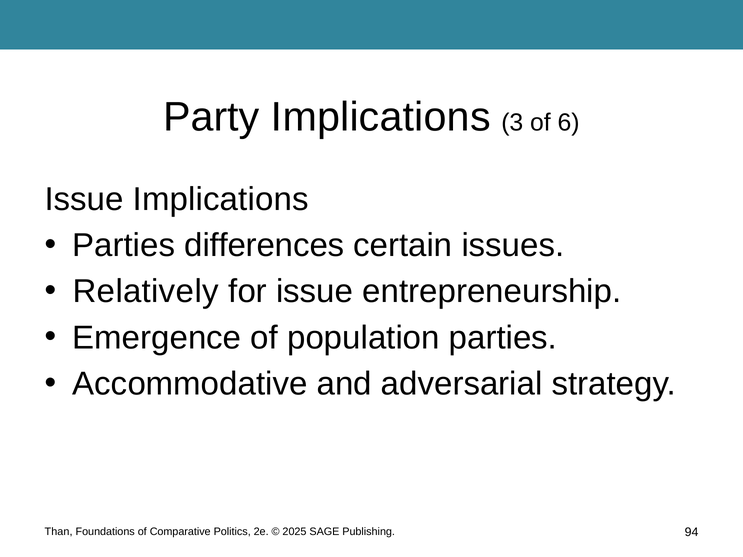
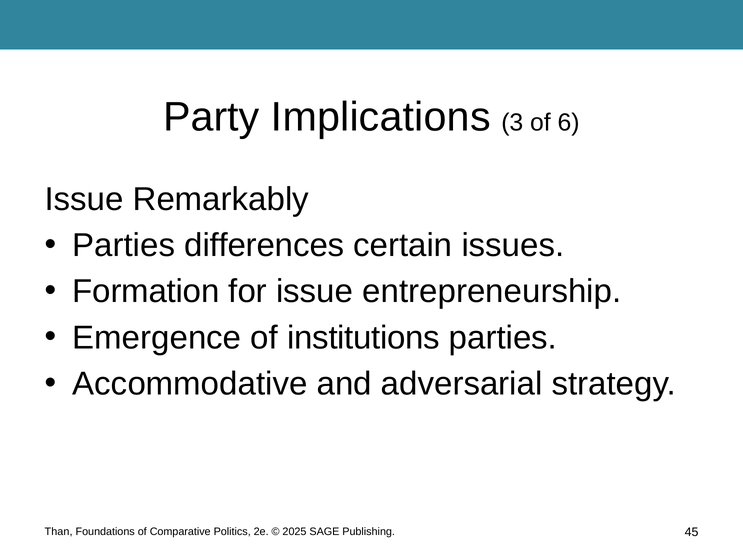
Issue Implications: Implications -> Remarkably (221, 199)
Relatively: Relatively -> Formation (146, 292)
population: population -> institutions (364, 338)
94: 94 -> 45 (692, 532)
